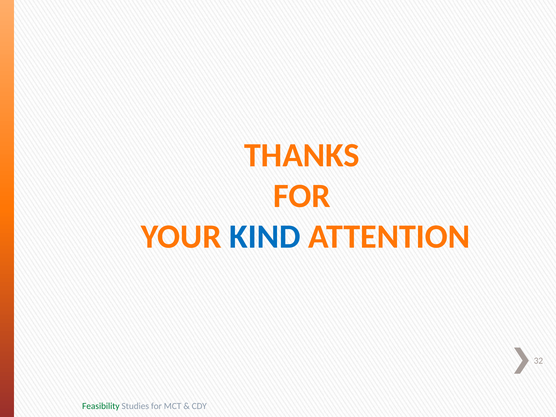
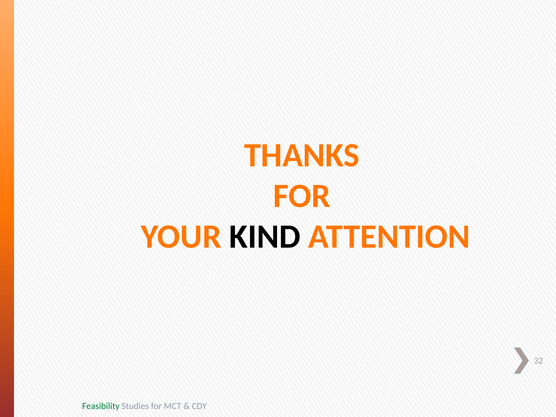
KIND colour: blue -> black (265, 237)
